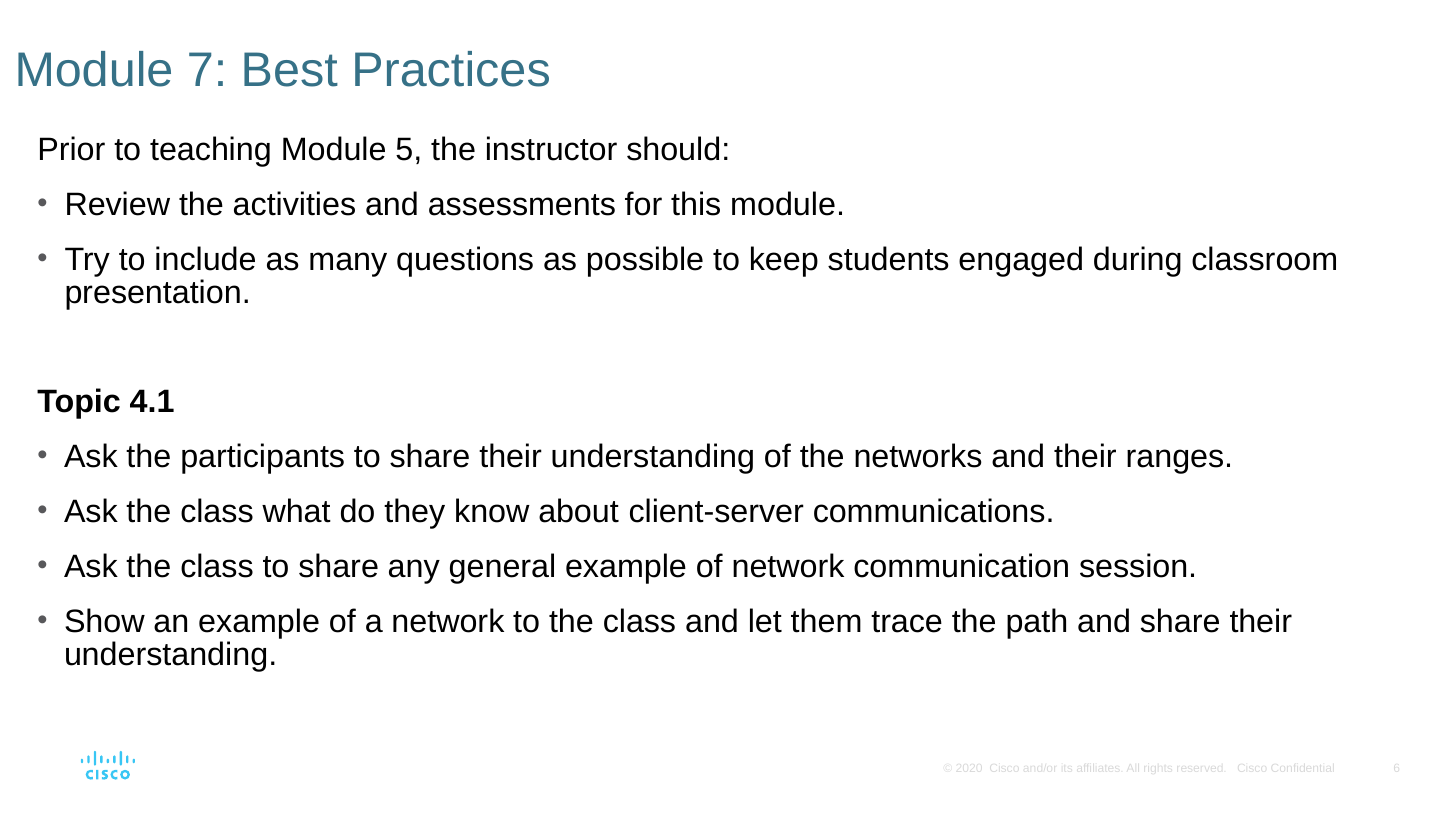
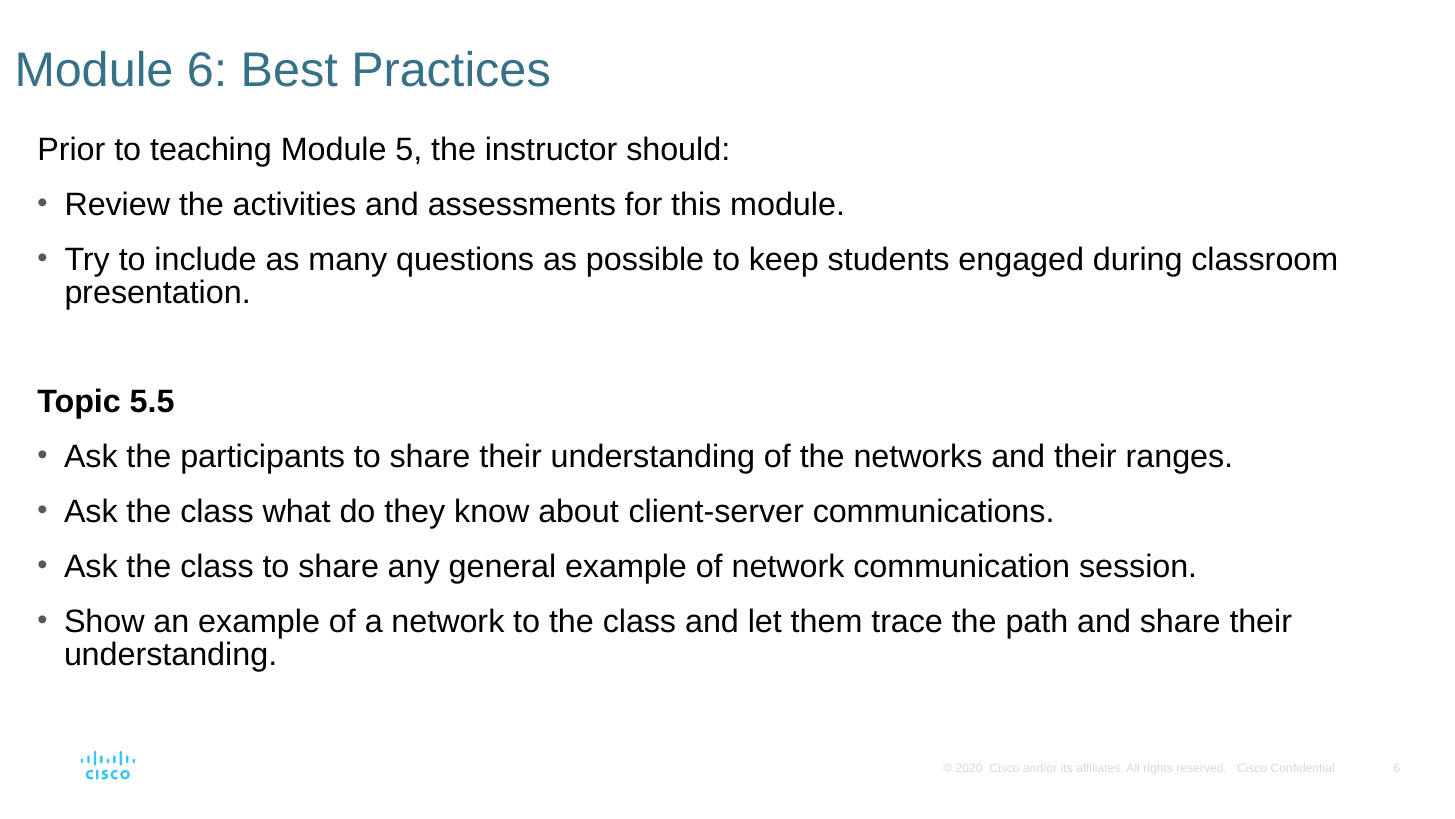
Module 7: 7 -> 6 (207, 70)
4.1: 4.1 -> 5.5 (152, 402)
